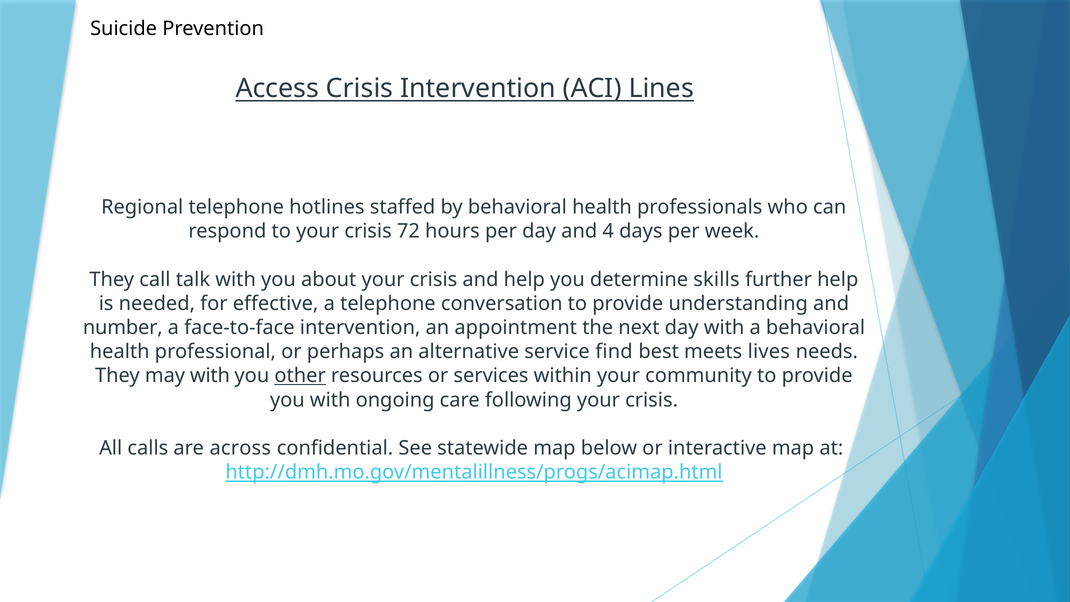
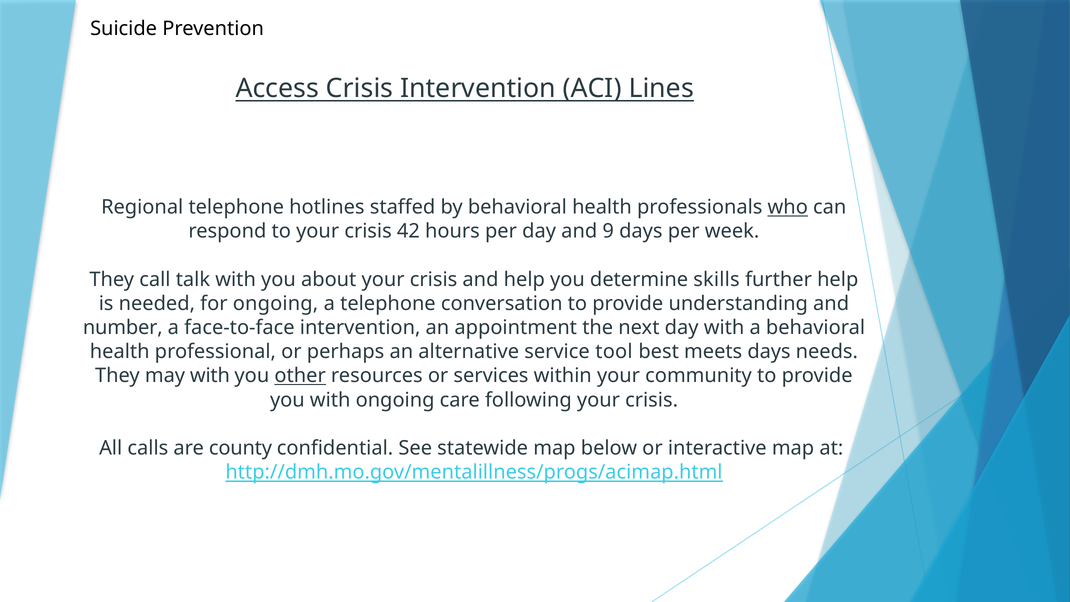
who underline: none -> present (788, 207)
72: 72 -> 42 (408, 231)
4: 4 -> 9 (608, 231)
for effective: effective -> ongoing (276, 304)
find: find -> tool (614, 352)
meets lives: lives -> days (769, 352)
across: across -> county (240, 448)
